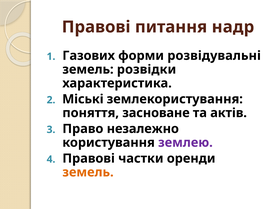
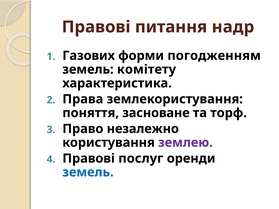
розвідувальні: розвідувальні -> погодженням (214, 56)
розвідки: розвідки -> комітету (146, 70)
Міські: Міські -> Права (83, 99)
актів: актів -> торф (229, 113)
частки: частки -> послуг (141, 159)
земель colour: orange -> blue (88, 172)
